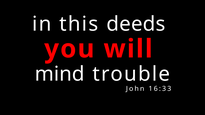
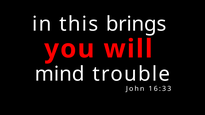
deeds: deeds -> brings (136, 24)
